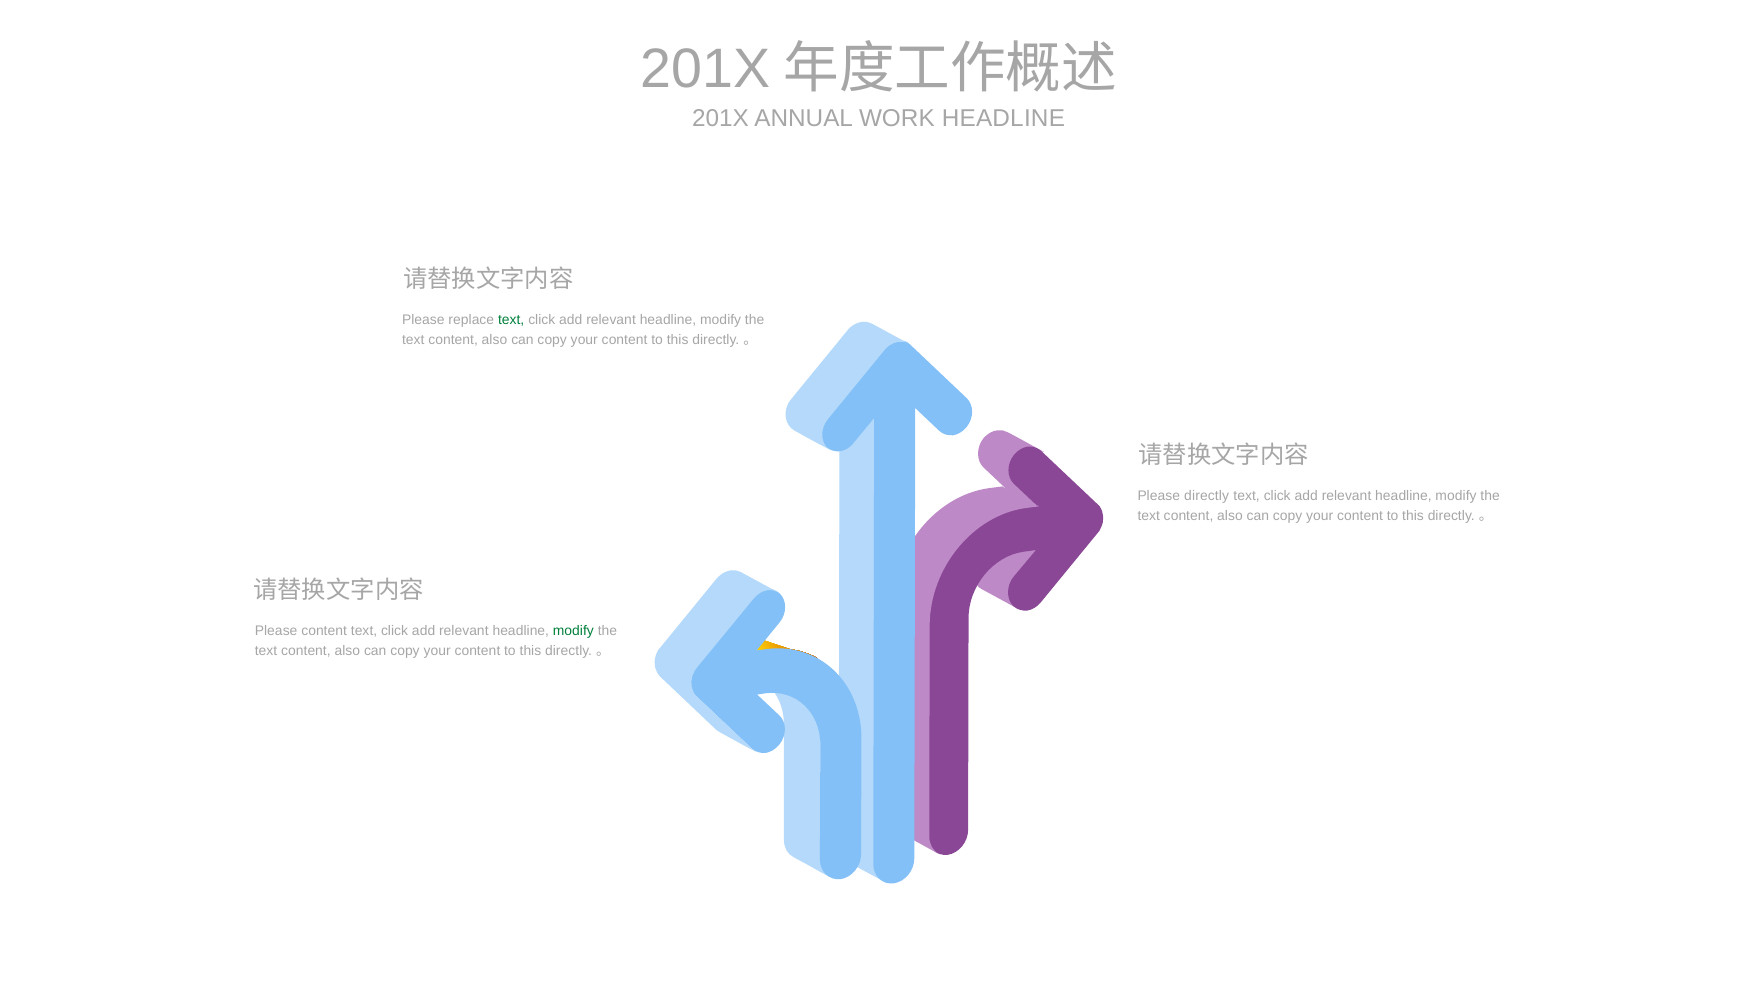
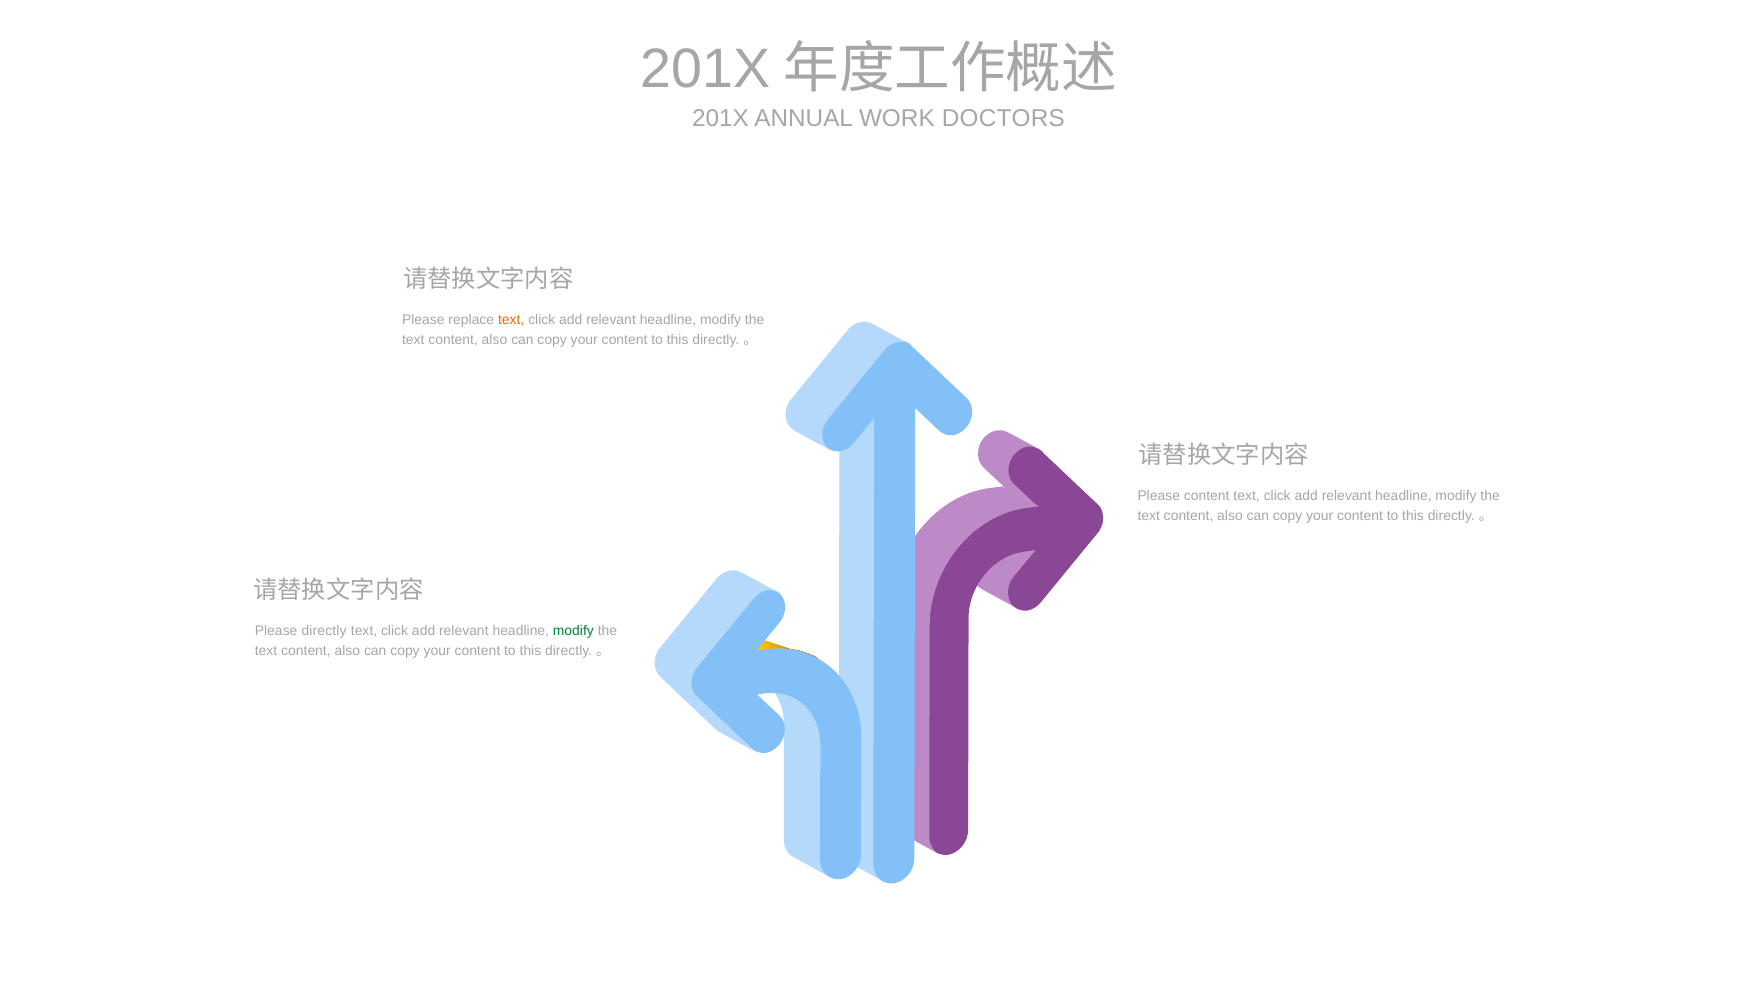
WORK HEADLINE: HEADLINE -> DOCTORS (1003, 118)
text colour: green -> orange (511, 320)
Please directly: directly -> content (1207, 496)
Please content: content -> directly (324, 631)
